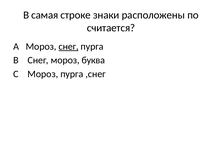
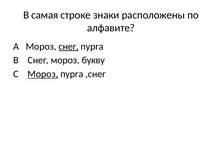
считается: считается -> алфавите (111, 28)
буква: буква -> букву (93, 60)
Мороз underline: none -> present (43, 74)
